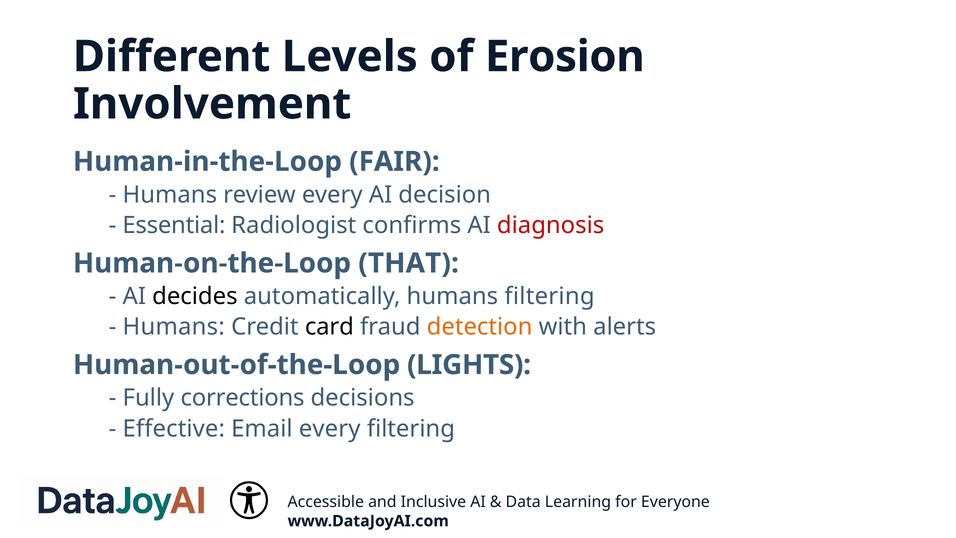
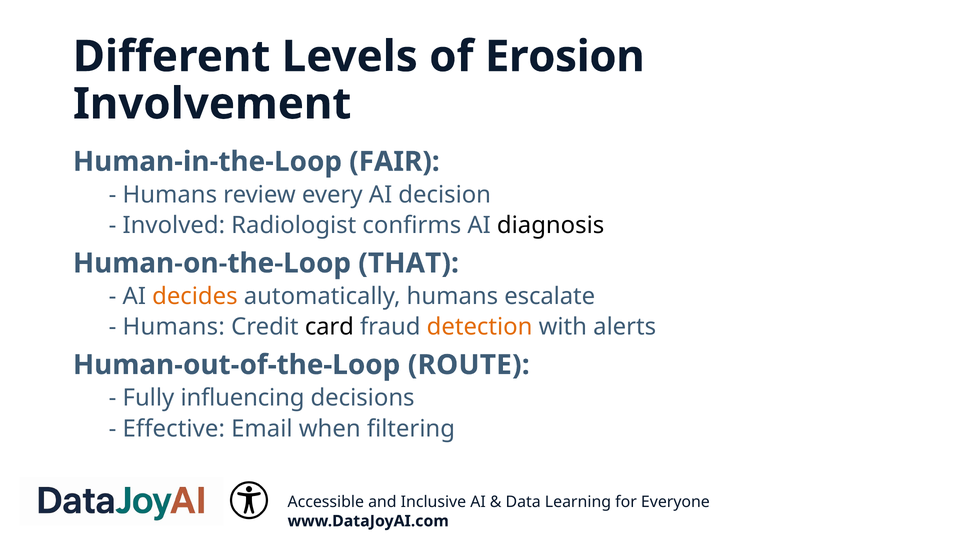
Essential: Essential -> Involved (174, 225)
diagnosis colour: red -> black (551, 225)
decides colour: black -> orange (195, 296)
humans filtering: filtering -> escalate (550, 296)
LIGHTS: LIGHTS -> ROUTE (469, 365)
corrections: corrections -> influencing (242, 398)
Email every: every -> when (330, 428)
